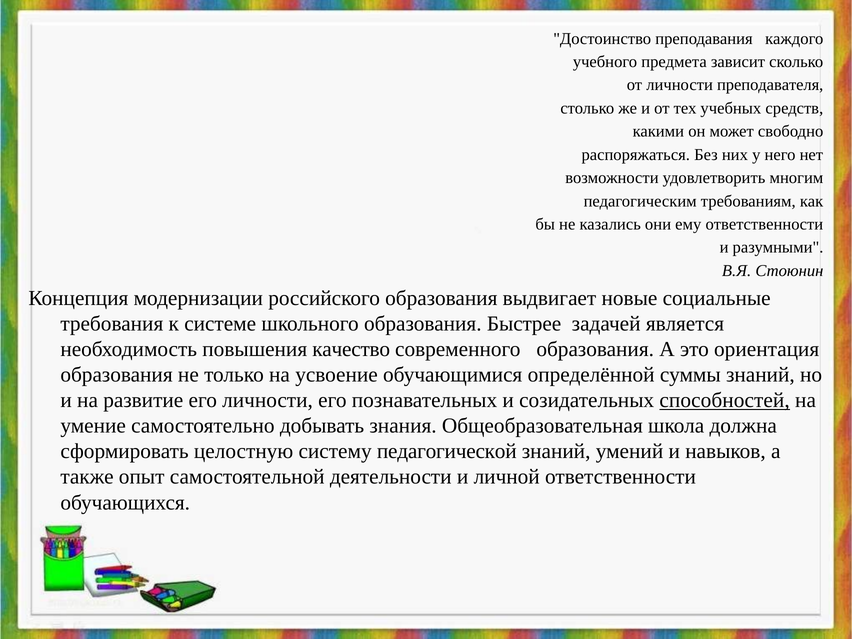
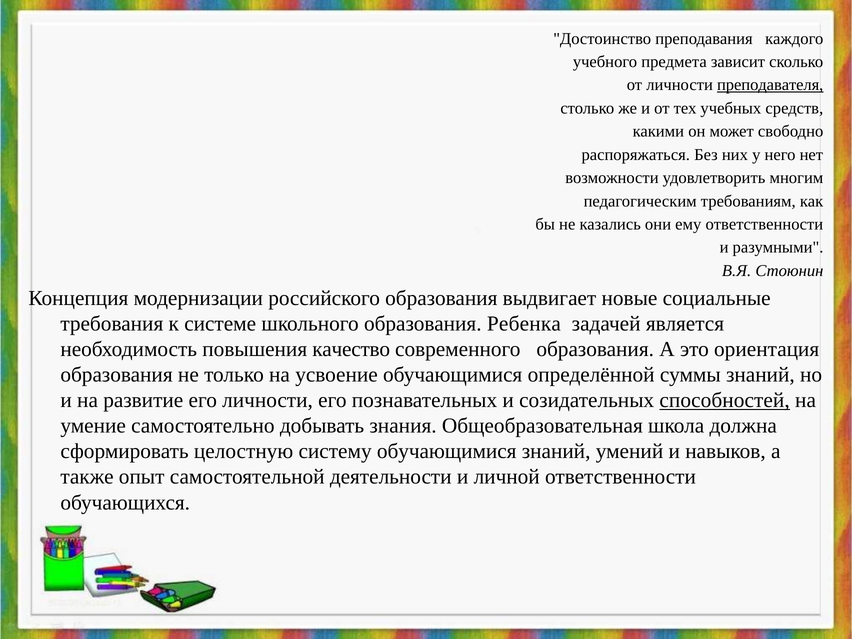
преподавателя underline: none -> present (770, 85)
Быстрее: Быстрее -> Ребенка (524, 324)
систему педагогической: педагогической -> обучающимися (447, 451)
